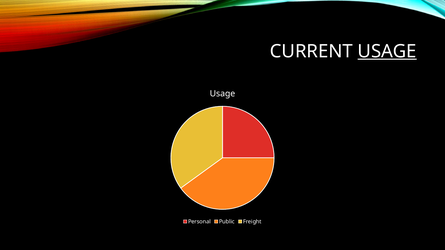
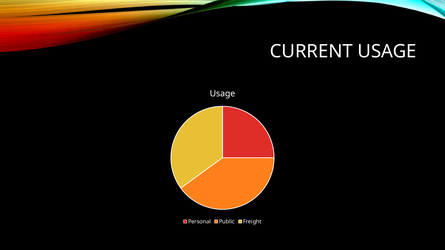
USAGE underline: present -> none (387, 51)
